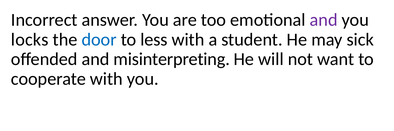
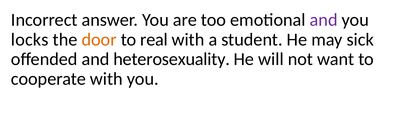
door colour: blue -> orange (99, 40)
less: less -> real (154, 40)
misinterpreting: misinterpreting -> heterosexuality (172, 59)
